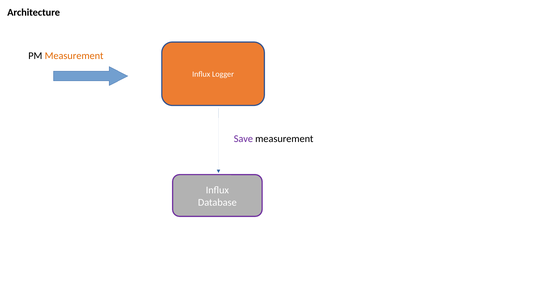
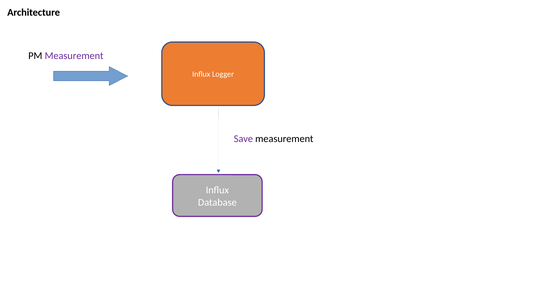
Measurement colour: orange -> purple (74, 56)
